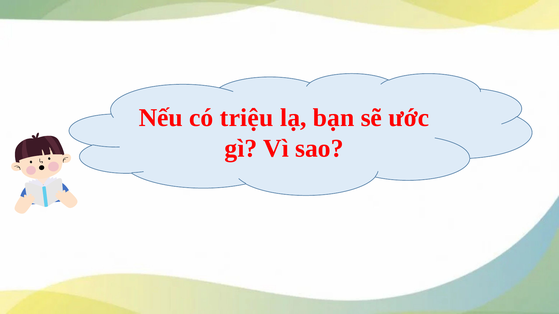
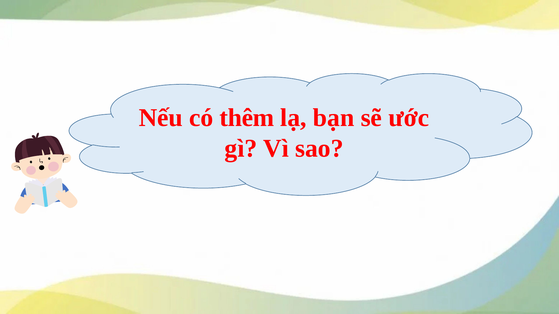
triệu: triệu -> thêm (247, 118)
